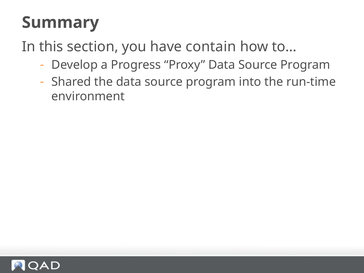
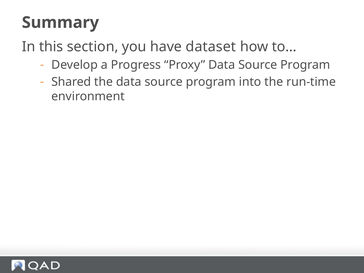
contain: contain -> dataset (211, 47)
